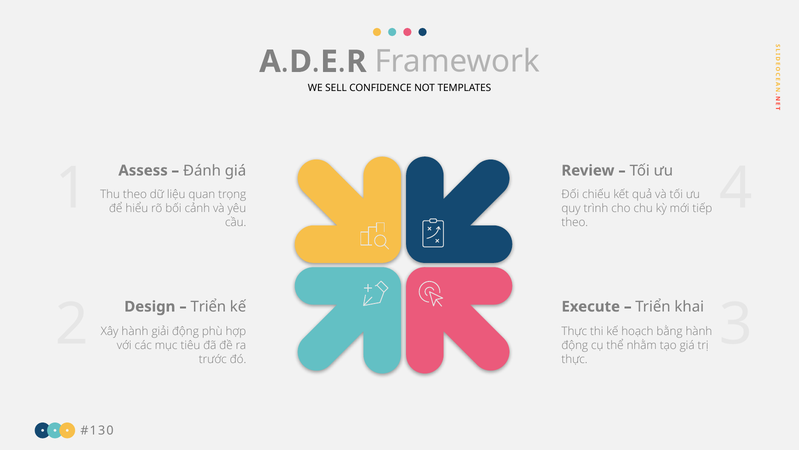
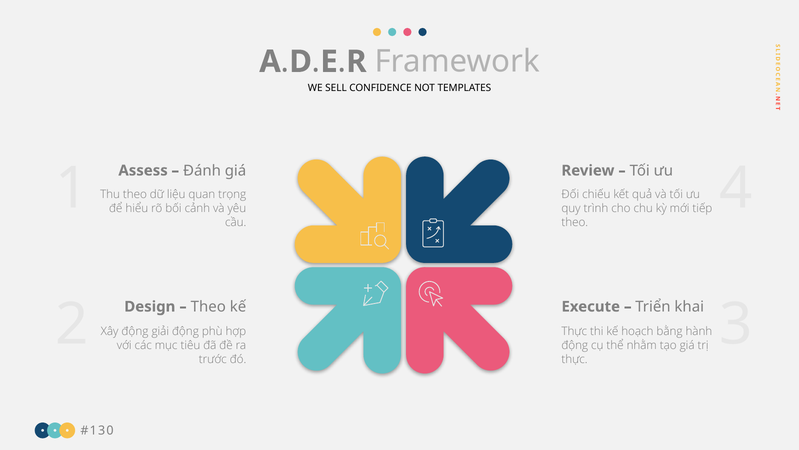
Triển: Triển -> Theo (208, 306)
Xây hành: hành -> động (135, 331)
